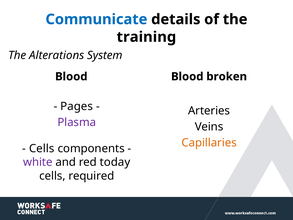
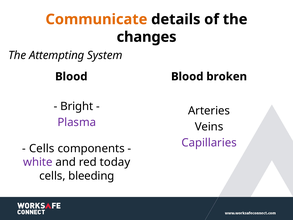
Communicate colour: blue -> orange (96, 19)
training: training -> changes (147, 37)
Alterations: Alterations -> Attempting (57, 55)
Pages: Pages -> Bright (77, 106)
Capillaries colour: orange -> purple (209, 142)
required: required -> bleeding (91, 176)
